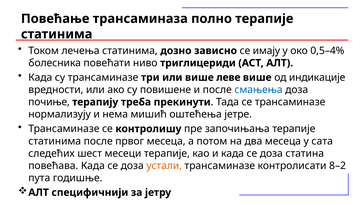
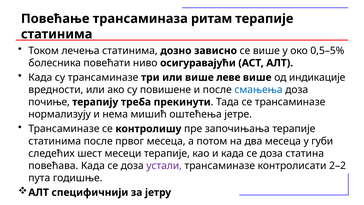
полно: полно -> ритам (212, 19)
се имају: имају -> више (266, 51)
0,5–4%: 0,5–4% -> 0,5–5% (327, 51)
триглицериди: триглицериди -> осигуравајући (198, 63)
сата: сата -> губи (322, 141)
устали colour: orange -> purple (164, 166)
8–2: 8–2 -> 2–2 (338, 166)
